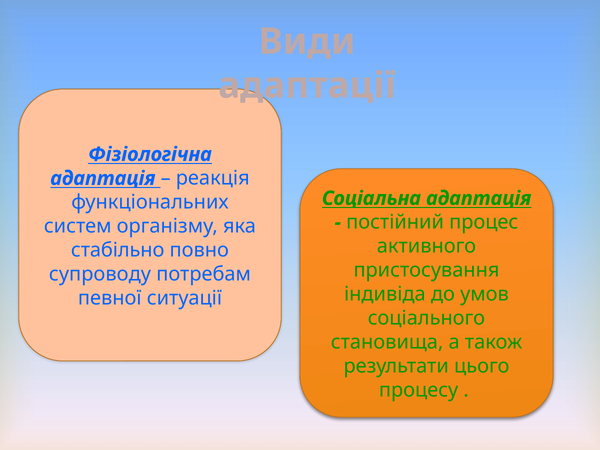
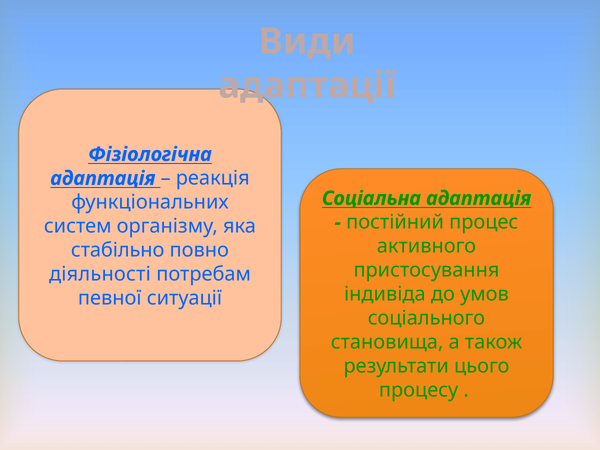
супроводу: супроводу -> діяльності (100, 274)
